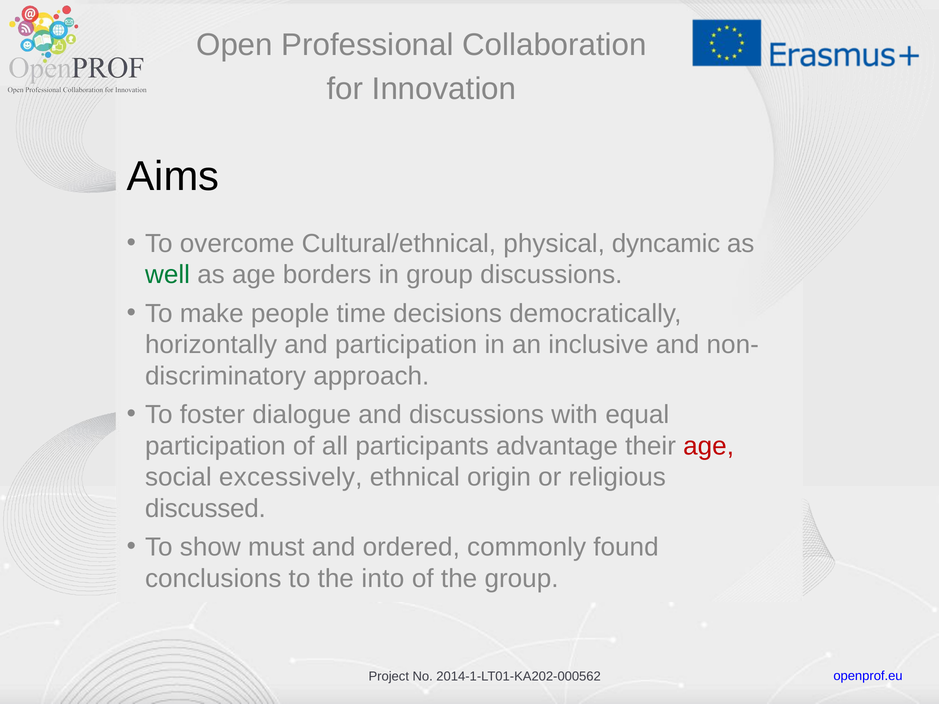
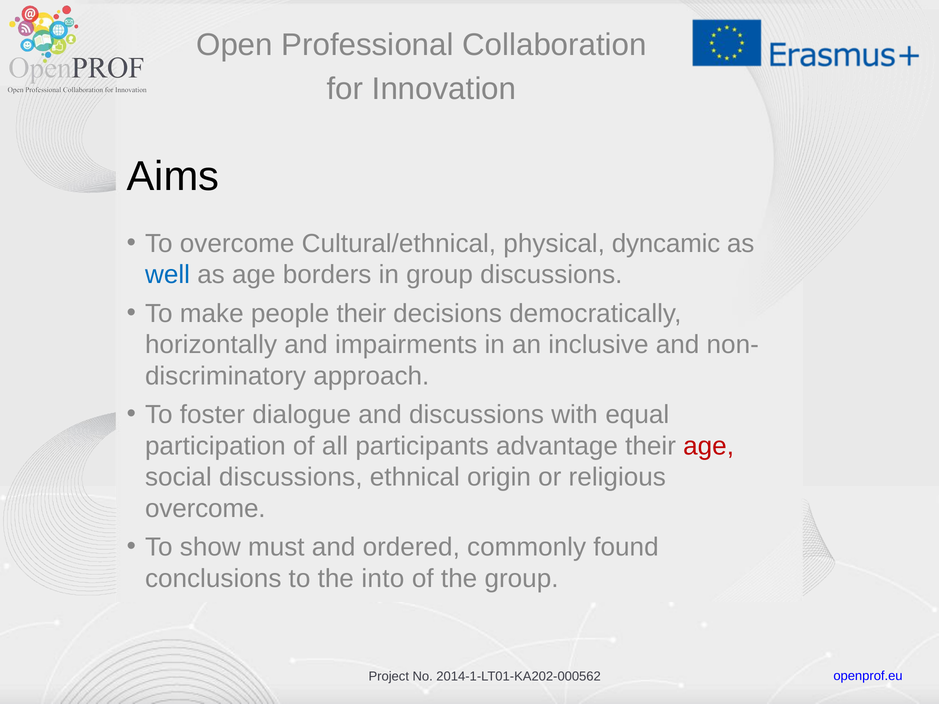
well colour: green -> blue (168, 275)
people time: time -> their (361, 314)
and participation: participation -> impairments (406, 345)
social excessively: excessively -> discussions (291, 477)
discussed: discussed -> overcome (205, 509)
